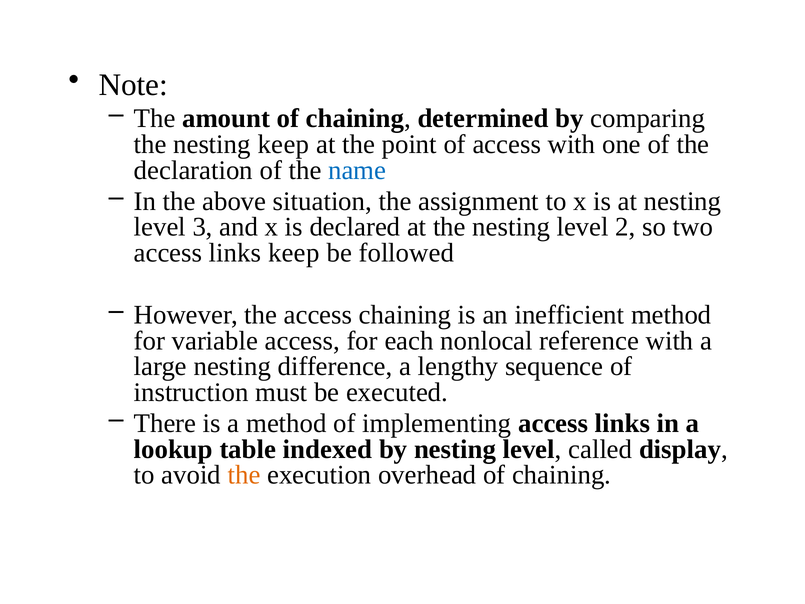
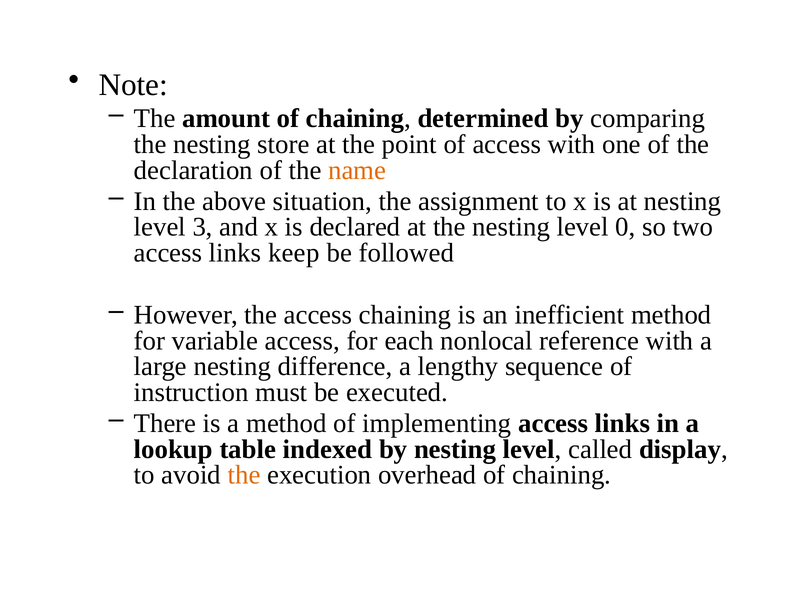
nesting keep: keep -> store (284, 144)
name colour: blue -> orange (357, 170)
2: 2 -> 0 (626, 227)
